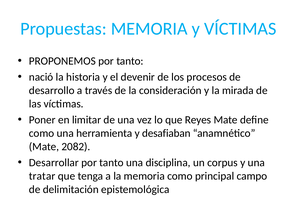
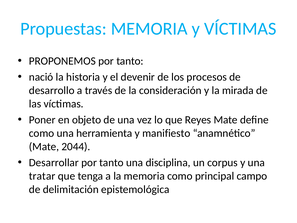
limitar: limitar -> objeto (87, 120)
desafiaban: desafiaban -> manifiesto (166, 133)
2082: 2082 -> 2044 (76, 146)
